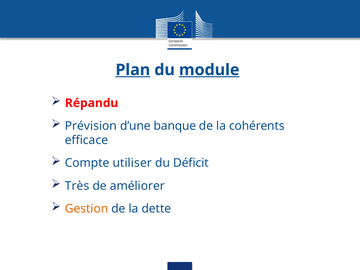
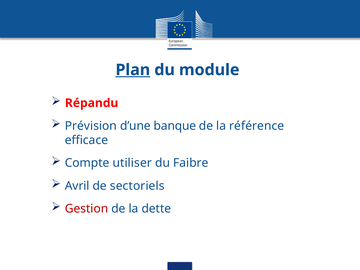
module underline: present -> none (209, 70)
cohérents: cohérents -> référence (257, 126)
Déficit: Déficit -> Faibre (191, 163)
Très: Très -> Avril (77, 186)
améliorer: améliorer -> sectoriels (137, 186)
Gestion colour: orange -> red (87, 209)
